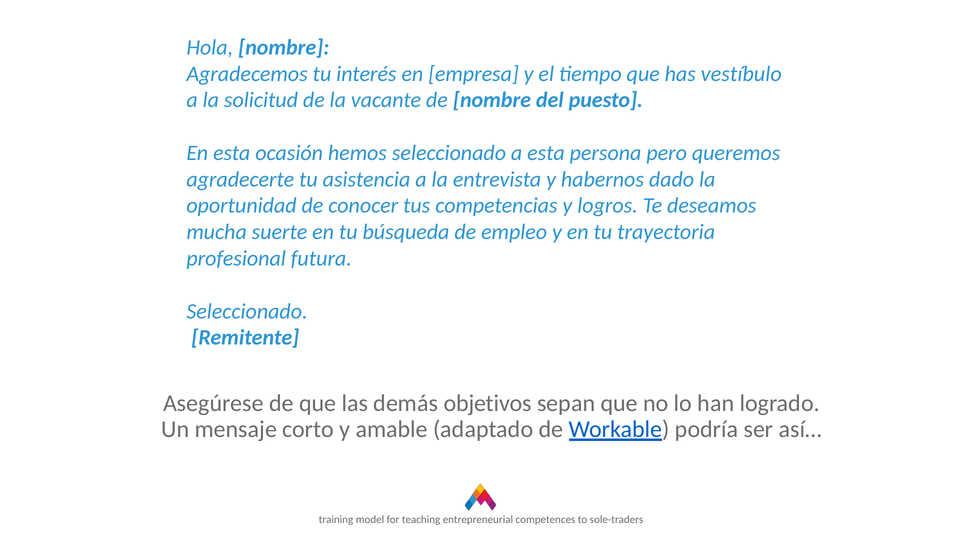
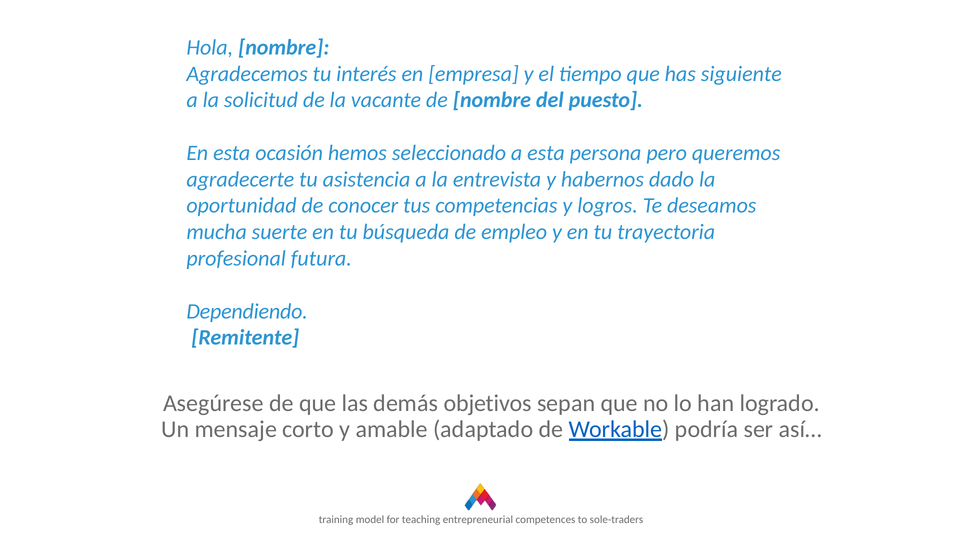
vestíbulo: vestíbulo -> siguiente (741, 74)
Seleccionado: Seleccionado -> Dependiendo (247, 312)
